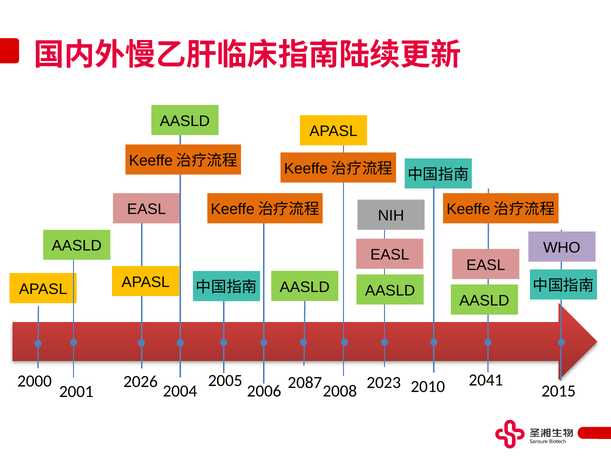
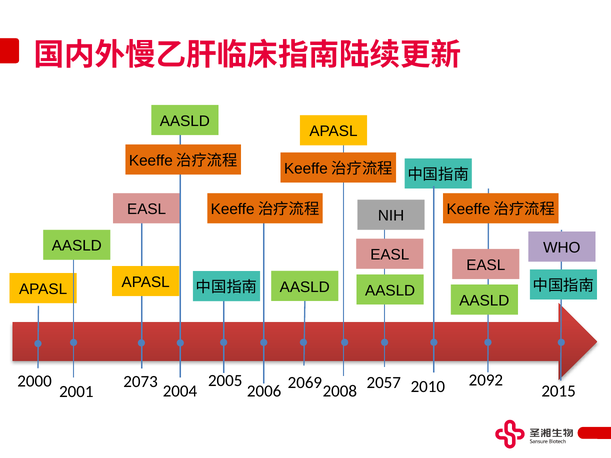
2026: 2026 -> 2073 (141, 382)
2087: 2087 -> 2069 (305, 383)
2023: 2023 -> 2057 (384, 383)
2041: 2041 -> 2092 (486, 380)
